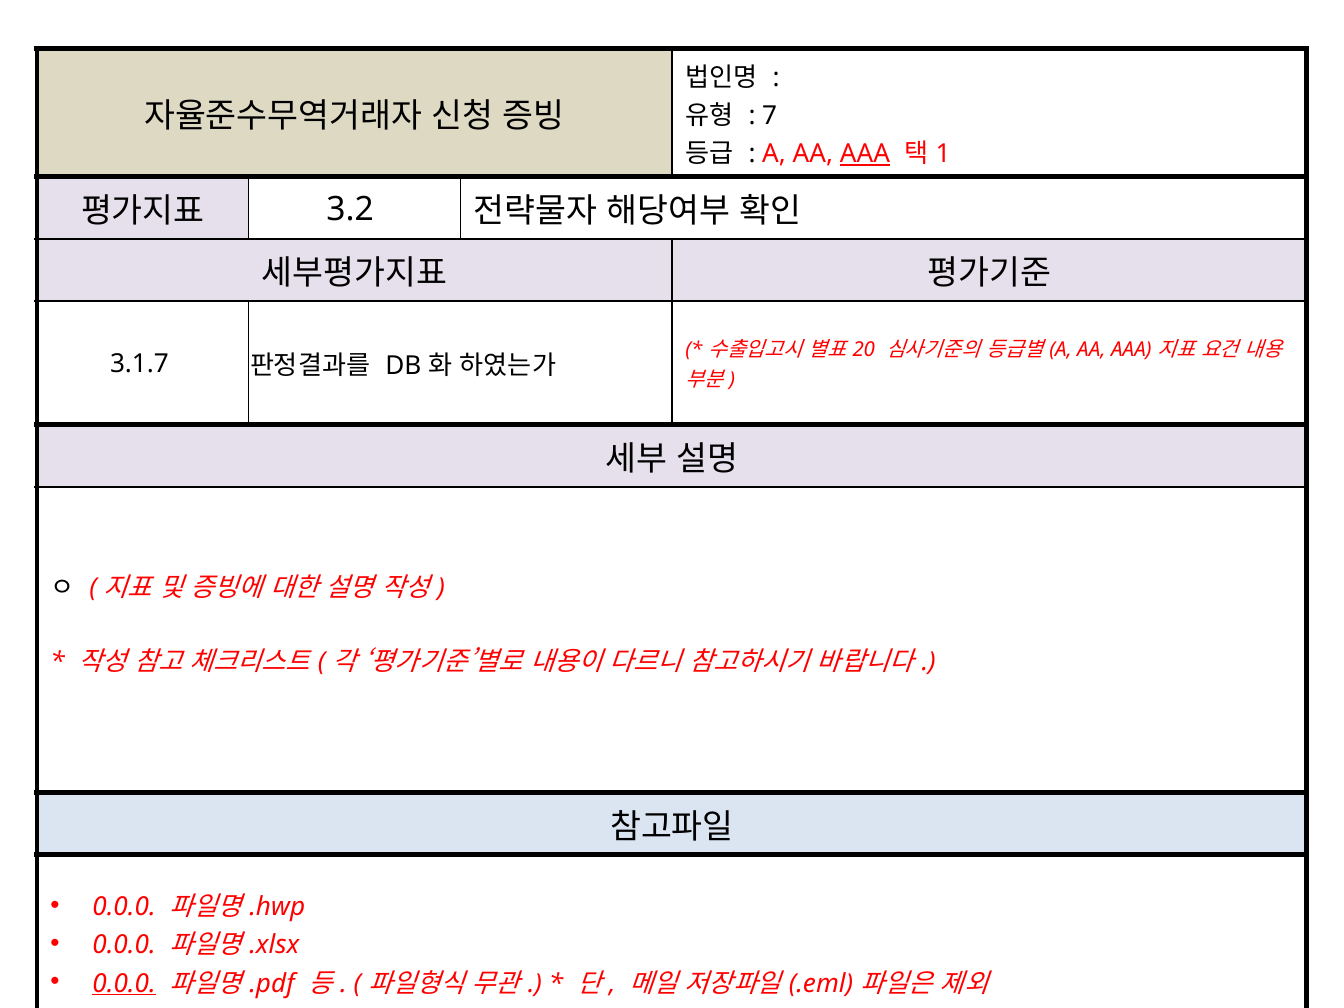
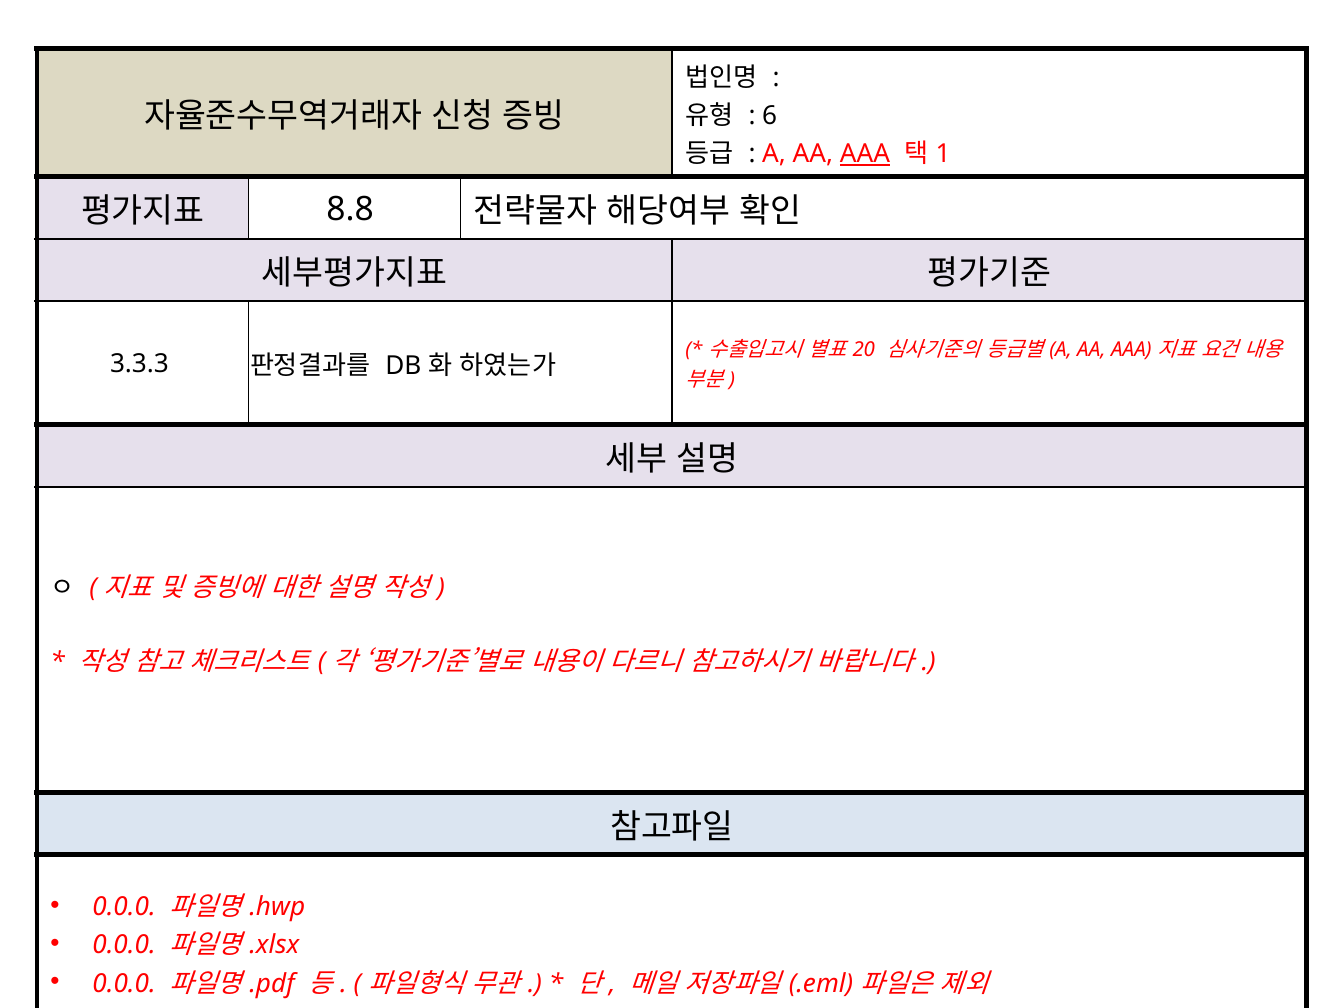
7: 7 -> 6 (770, 116)
3.2: 3.2 -> 8.8 (350, 210)
3.1.7: 3.1.7 -> 3.3.3 (139, 364)
0.0.0 underline: present -> none (124, 983)
